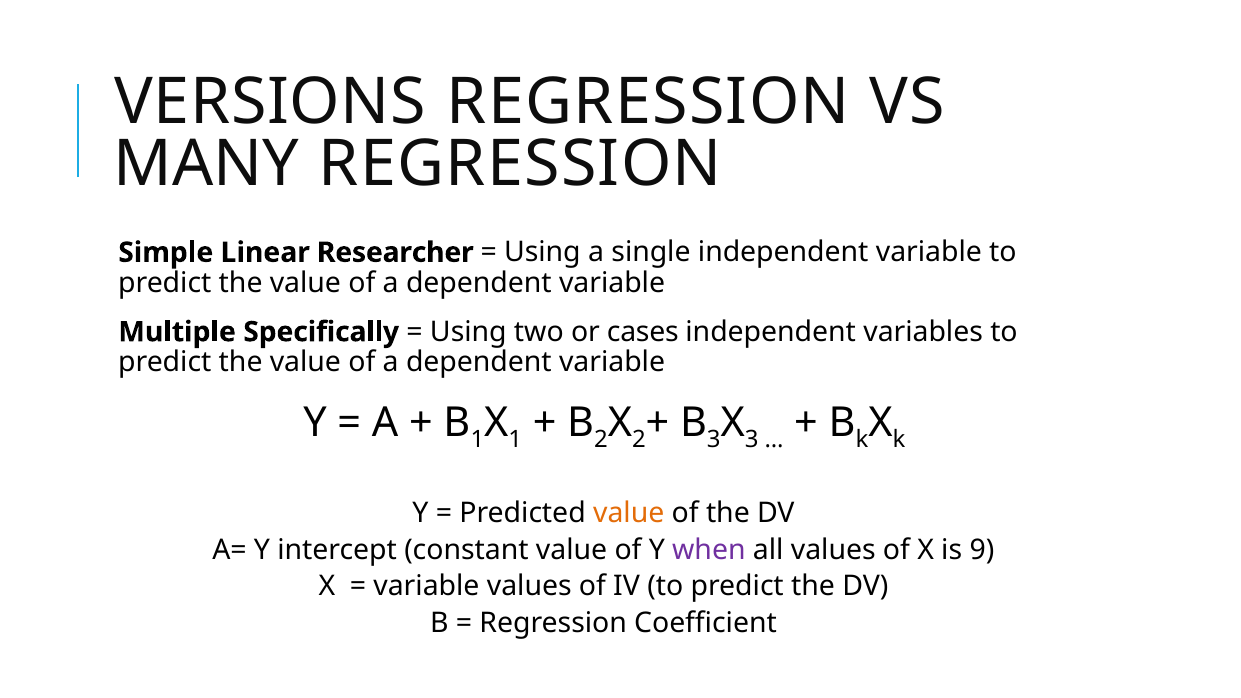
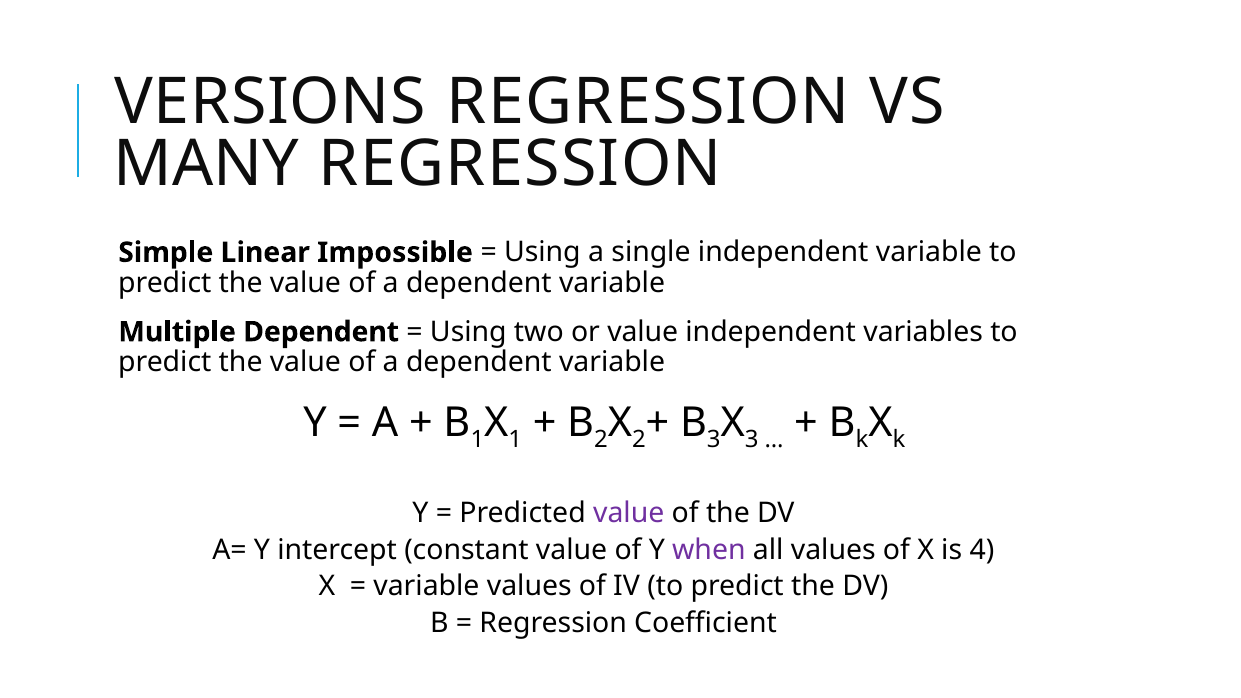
Researcher: Researcher -> Impossible (395, 253)
Multiple Specifically: Specifically -> Dependent (321, 332)
or cases: cases -> value (643, 332)
value colour: orange -> purple (629, 513)
9: 9 -> 4 (982, 550)
